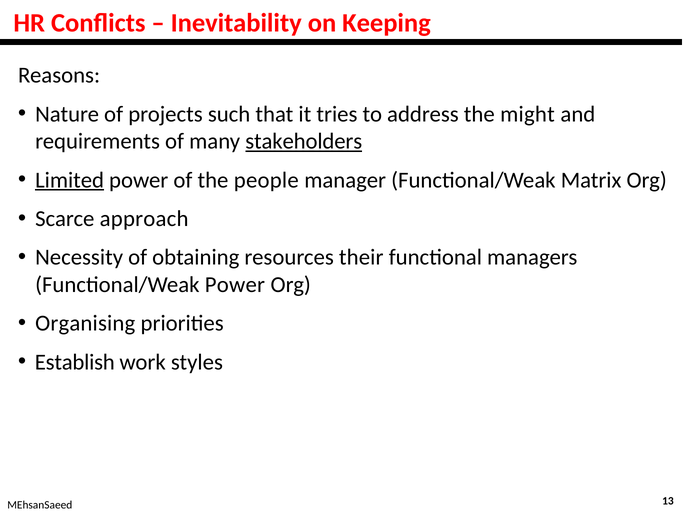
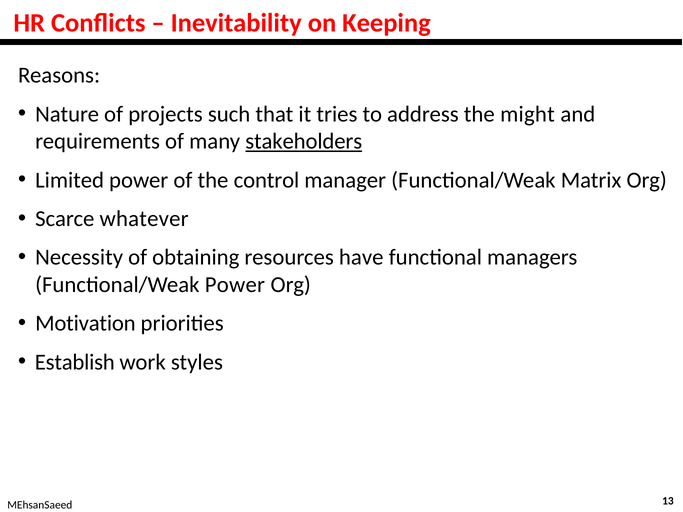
Limited underline: present -> none (70, 180)
people: people -> control (266, 180)
approach: approach -> whatever (144, 219)
their: their -> have (361, 258)
Organising: Organising -> Motivation (85, 324)
